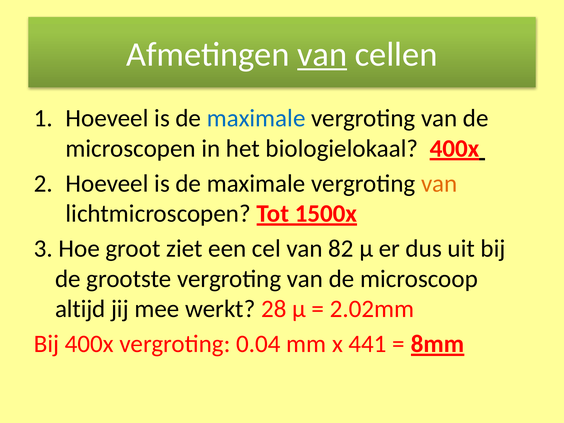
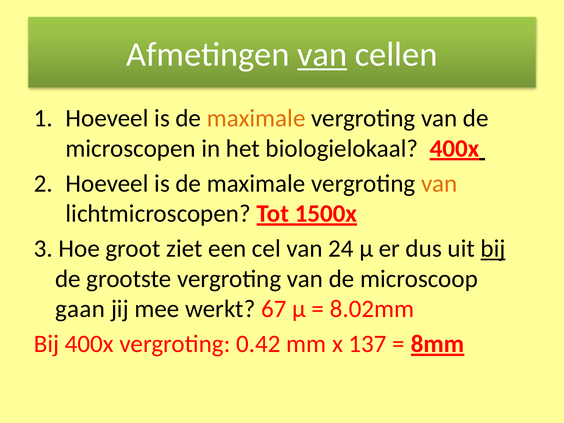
maximale colour: blue -> orange (256, 118)
82: 82 -> 24 (341, 249)
bij underline: none -> present (493, 249)
altijd: altijd -> gaan (80, 309)
28: 28 -> 67 (274, 309)
2.02mm: 2.02mm -> 8.02mm (372, 309)
0.04: 0.04 -> 0.42 (258, 344)
441: 441 -> 137 (368, 344)
